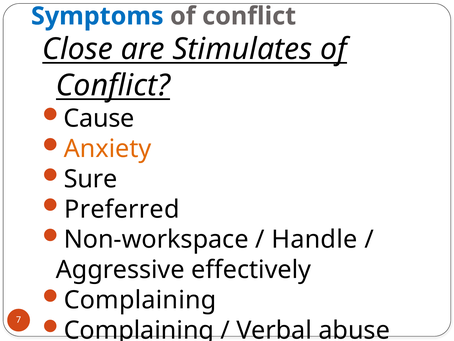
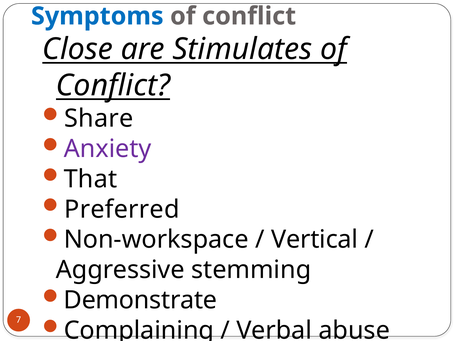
Cause: Cause -> Share (99, 118)
Anxiety colour: orange -> purple (108, 149)
Sure: Sure -> That (90, 179)
Handle: Handle -> Vertical (315, 239)
effectively: effectively -> stemming (251, 270)
Complaining: Complaining -> Demonstrate (140, 300)
